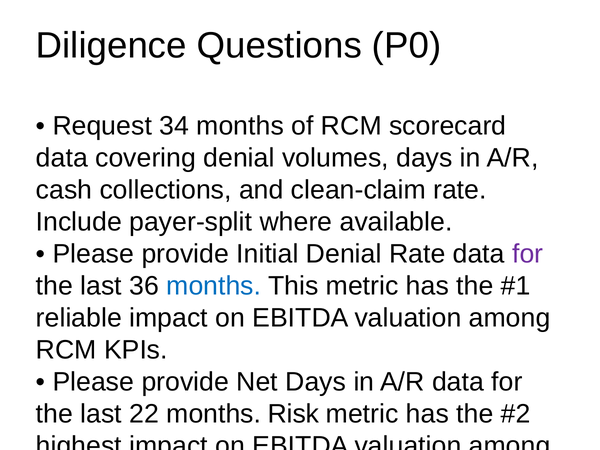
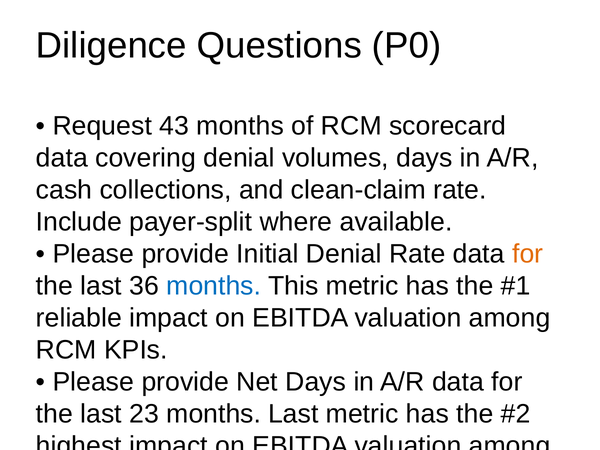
34: 34 -> 43 (174, 126)
for colour: purple -> orange (528, 254)
22: 22 -> 23 (144, 414)
months Risk: Risk -> Last (293, 414)
